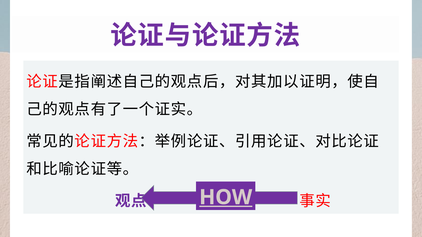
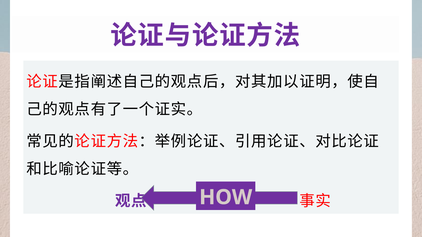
HOW underline: present -> none (226, 198)
